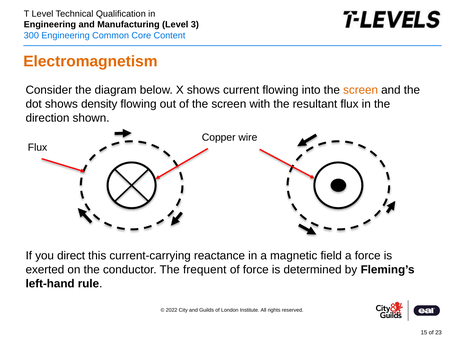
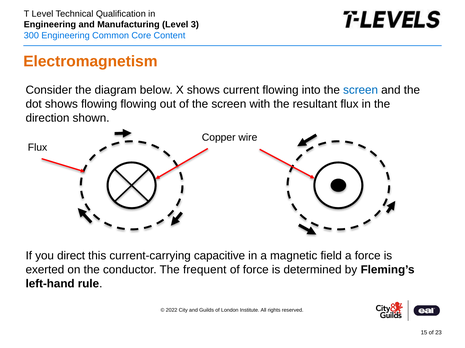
screen colour: orange -> blue (361, 90)
shows density: density -> flowing (99, 104)
reactance: reactance -> capacitive (220, 256)
